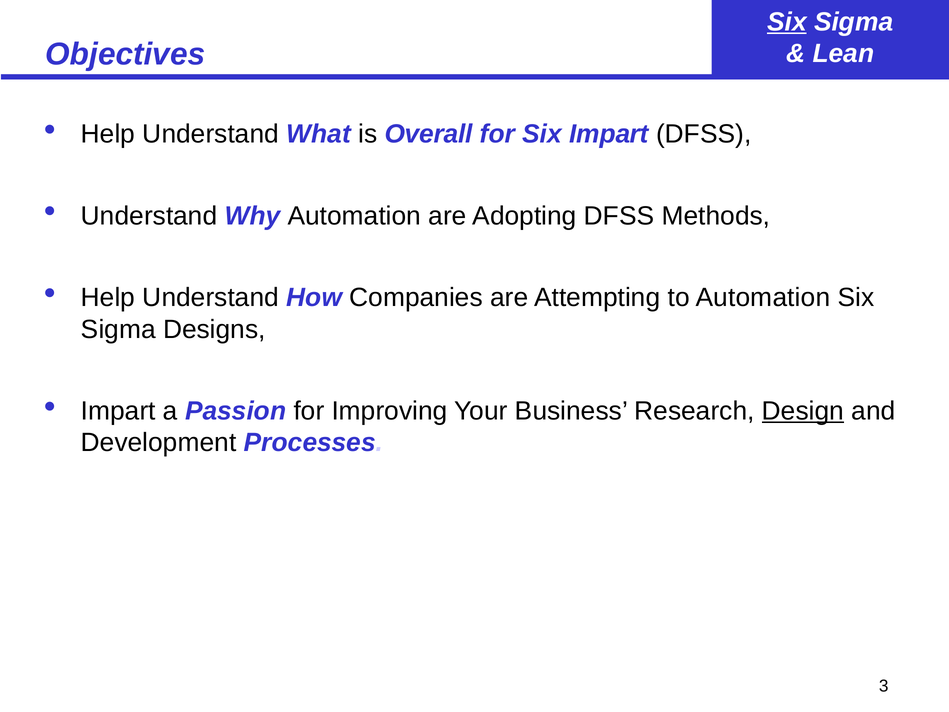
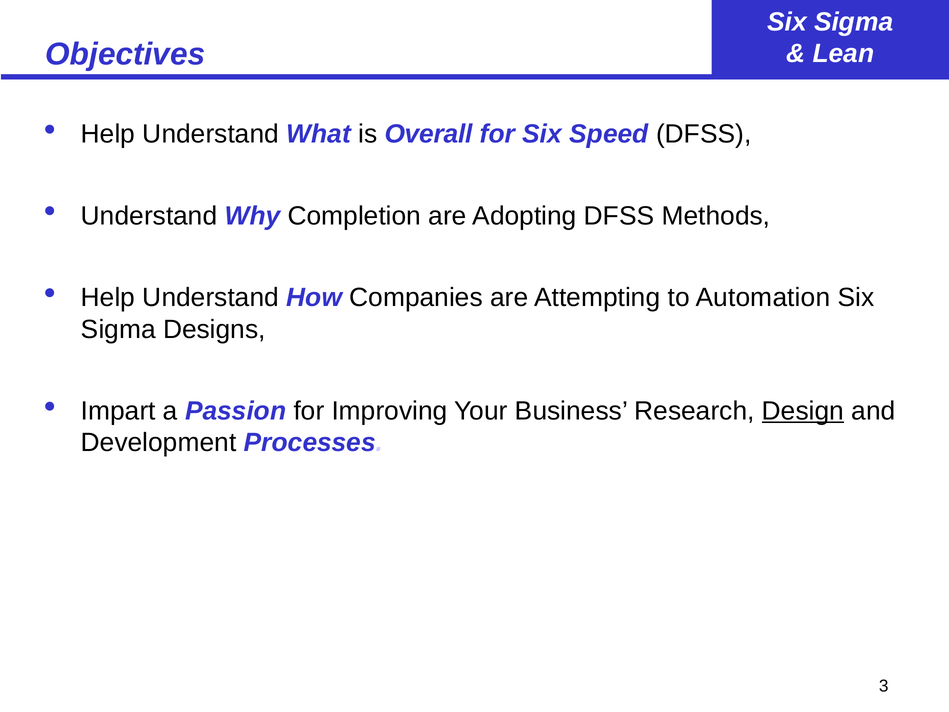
Six underline: present -> none (787, 22)
Six Impart: Impart -> Speed (609, 134)
Why Automation: Automation -> Completion (354, 216)
